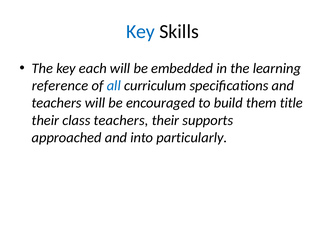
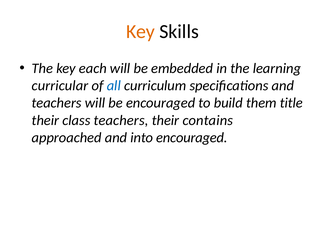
Key colour: blue -> orange (140, 31)
reference: reference -> curricular (60, 86)
supports: supports -> contains (208, 120)
into particularly: particularly -> encouraged (192, 138)
